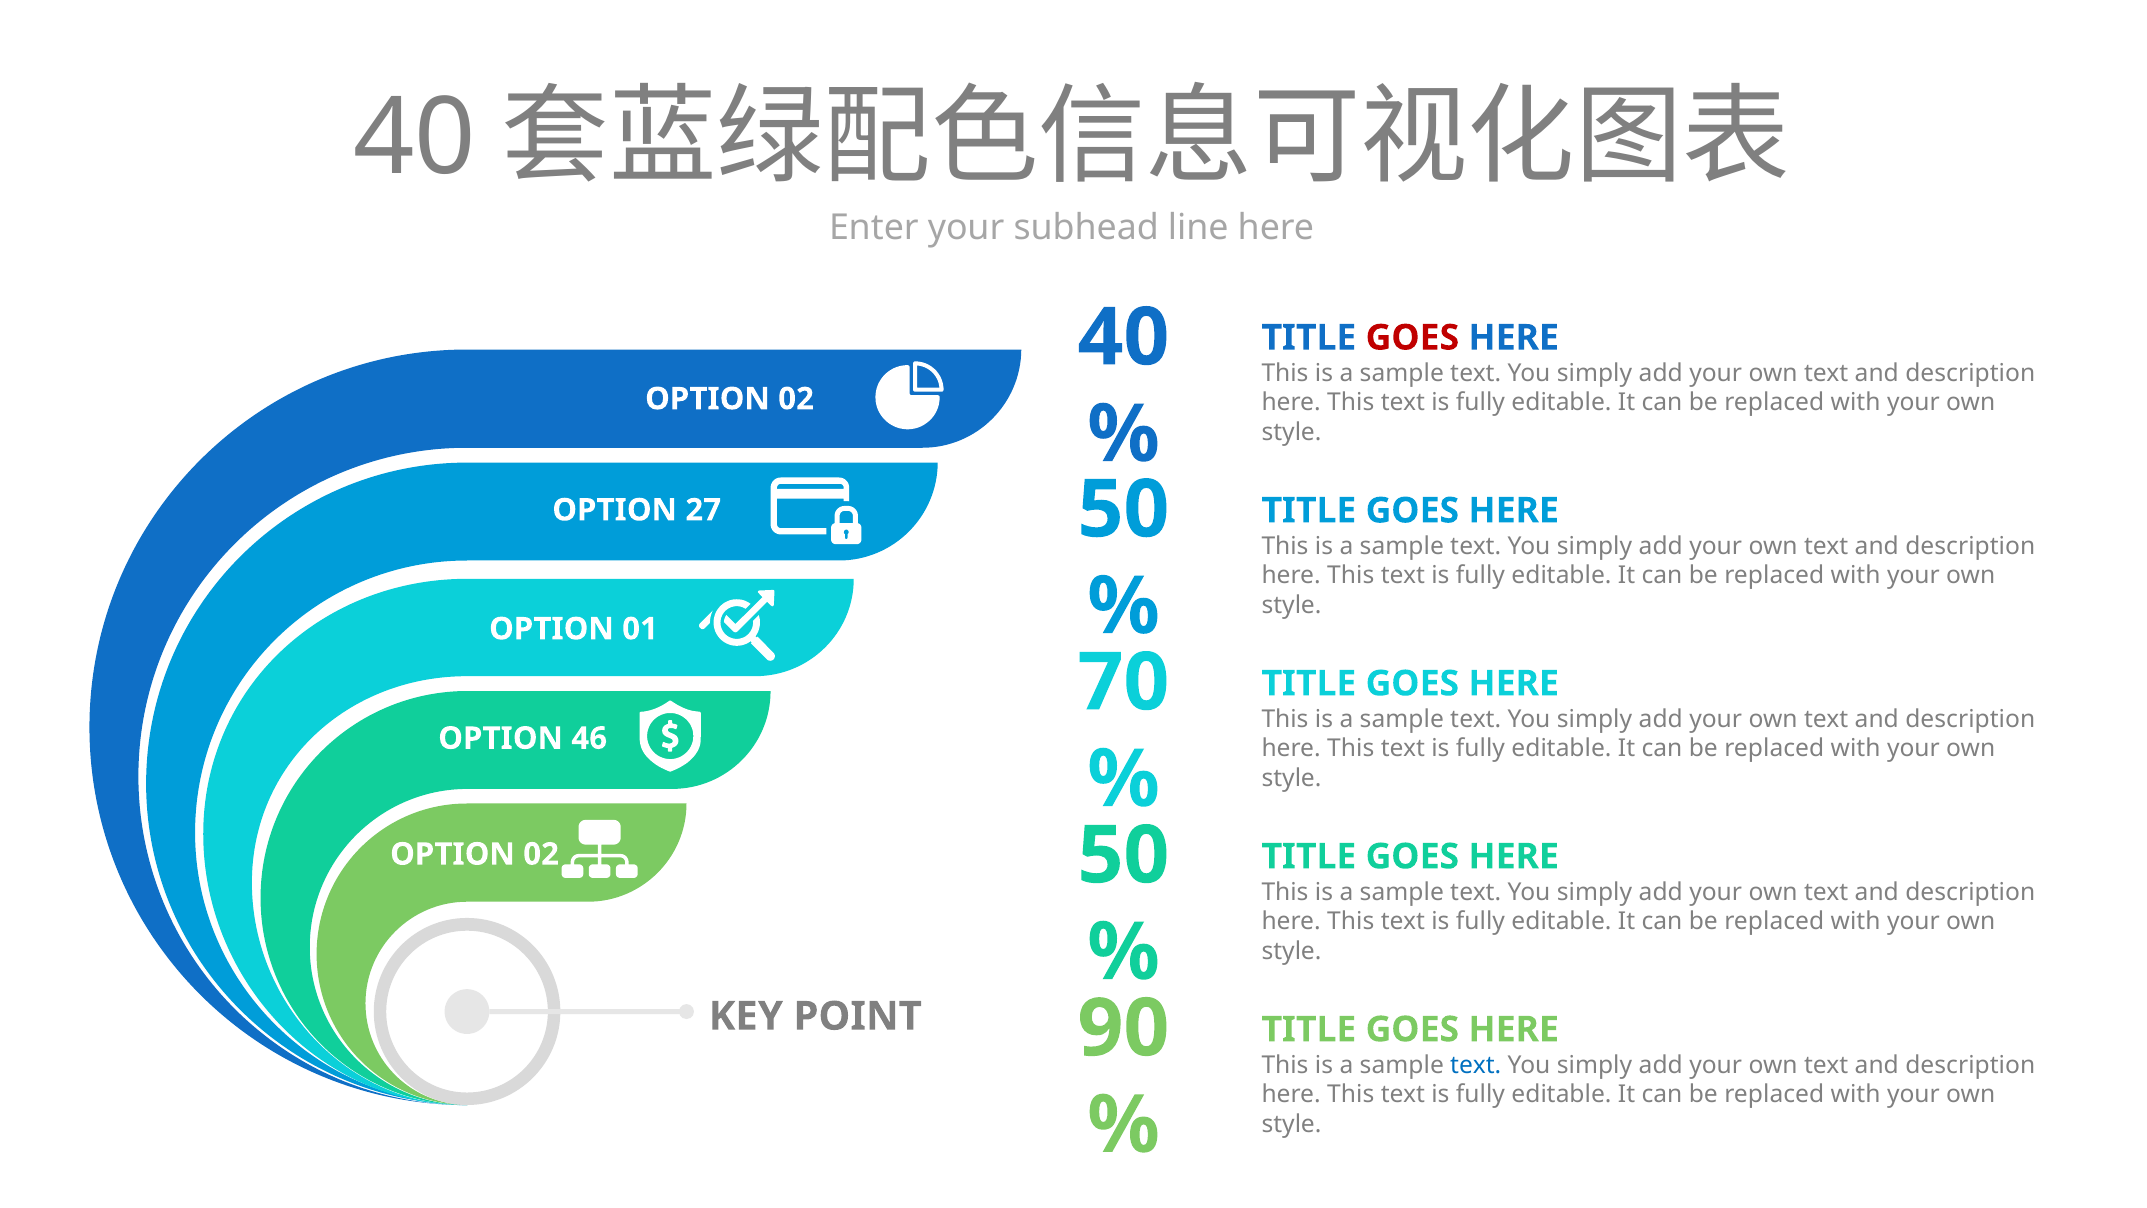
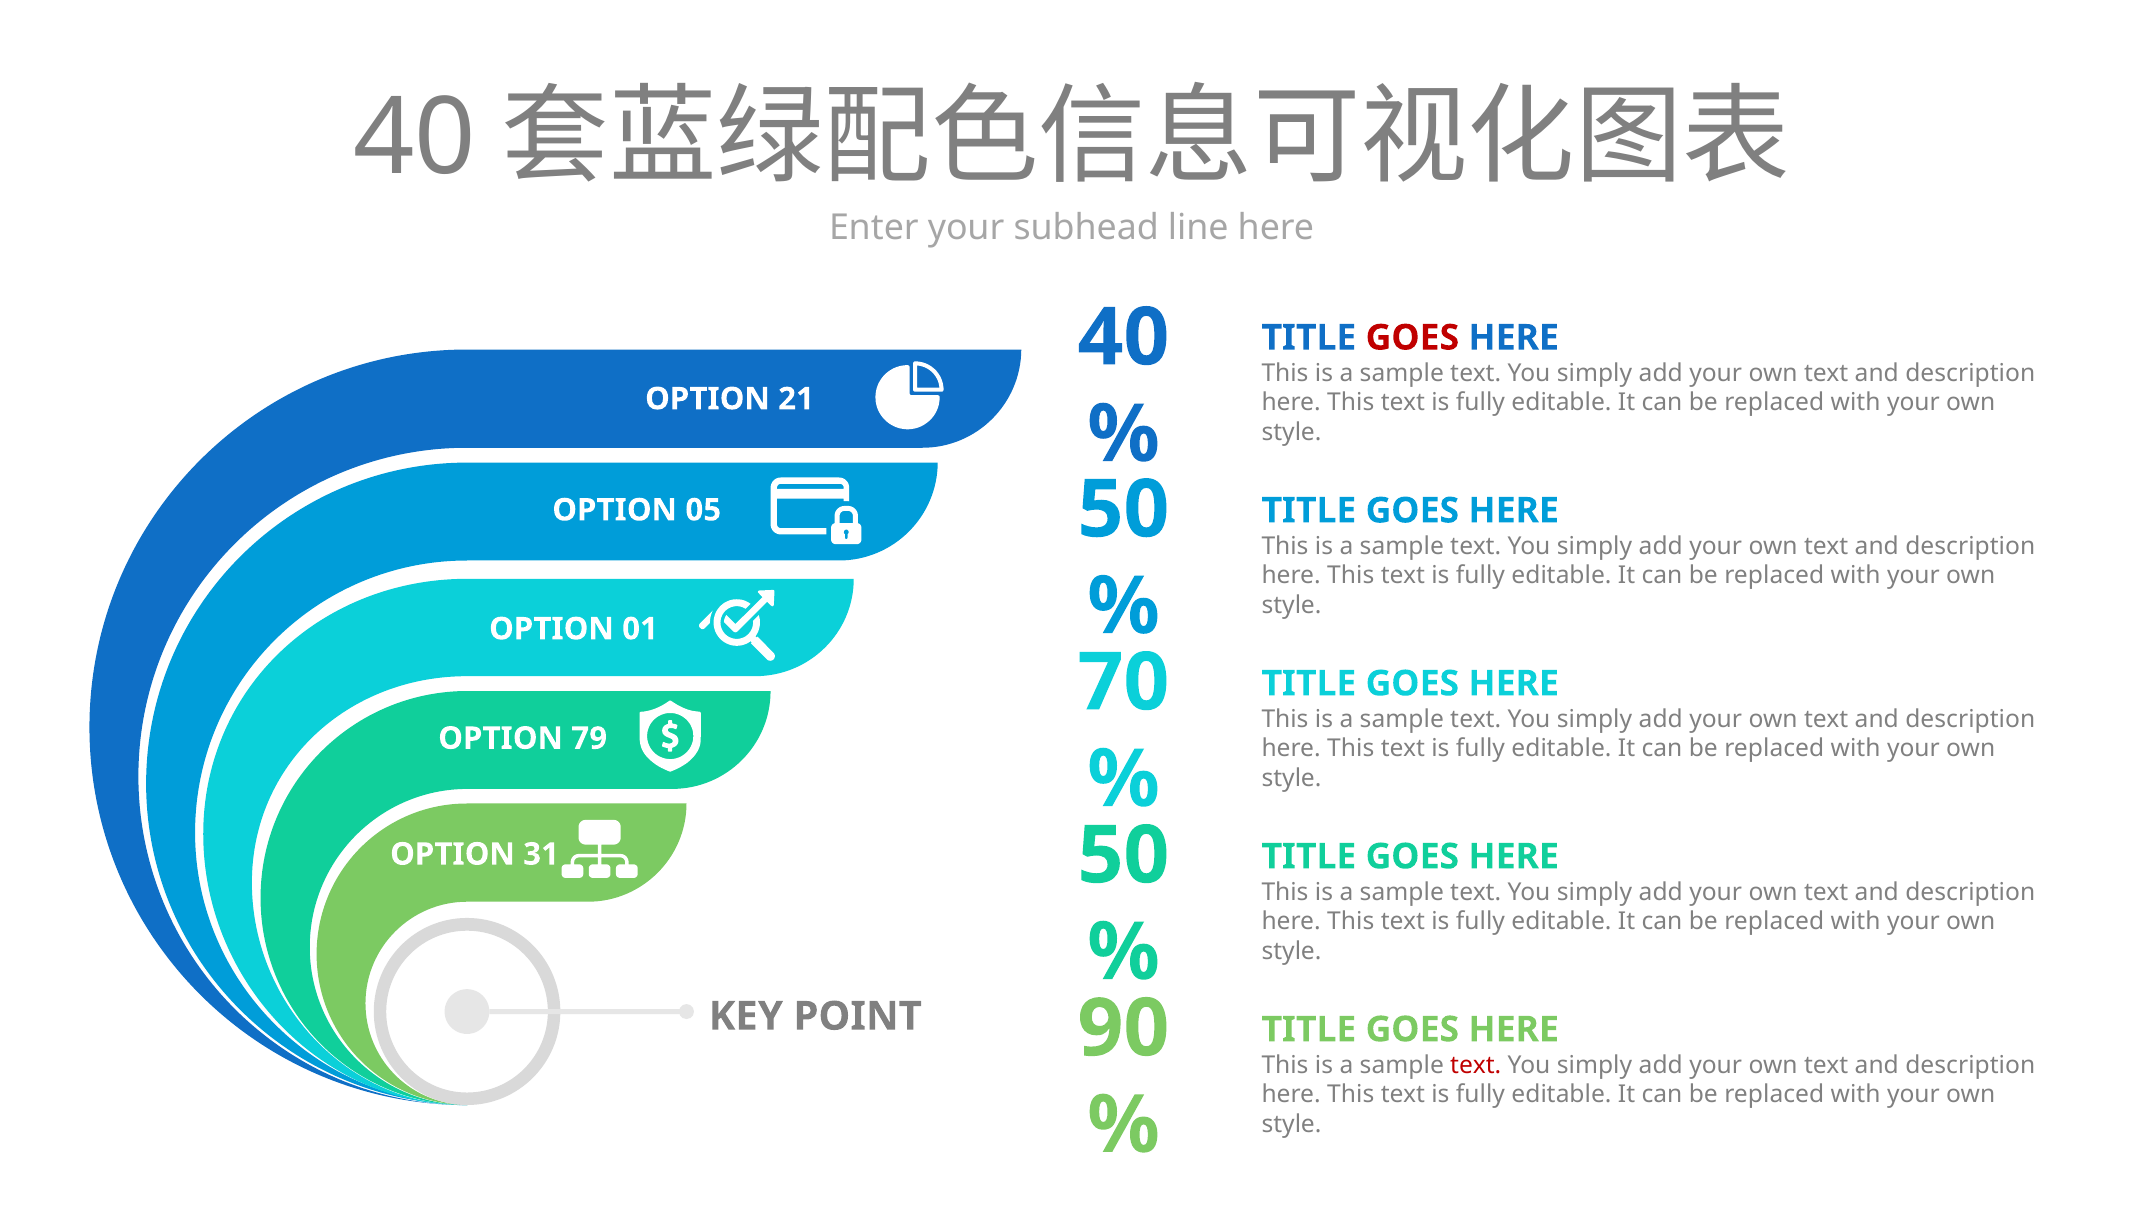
02: 02 -> 21 (796, 399)
27: 27 -> 05 (703, 510)
46: 46 -> 79 (589, 738)
02: 02 -> 31 (541, 854)
text colour: blue -> red (1476, 1065)
